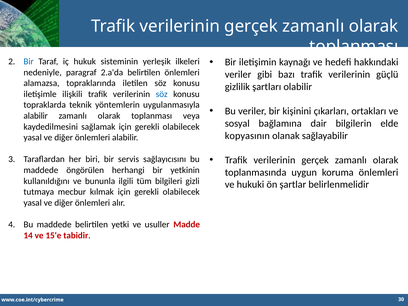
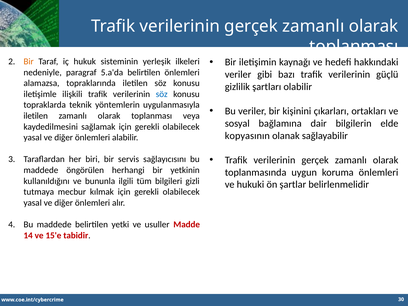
Bir colour: blue -> orange (29, 61)
2.a'da: 2.a'da -> 5.a'da (112, 72)
alabilir: alabilir -> iletilen (36, 116)
